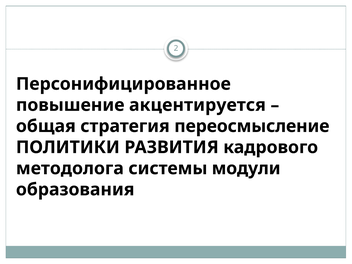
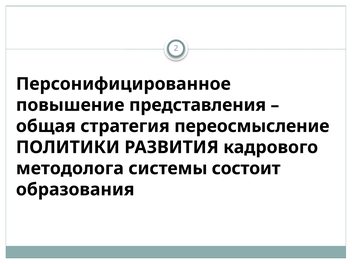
акцентируется: акцентируется -> представления (198, 105)
модули: модули -> состоит (246, 168)
